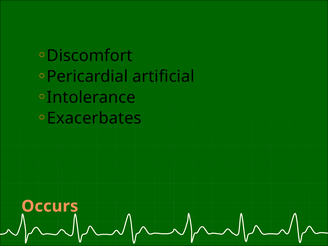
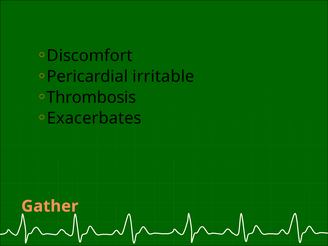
artificial: artificial -> irritable (163, 77)
Intolerance: Intolerance -> Thrombosis (91, 97)
Occurs: Occurs -> Gather (50, 206)
